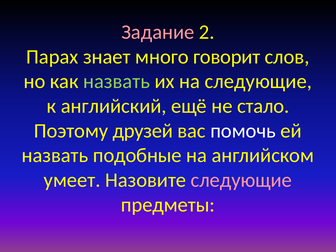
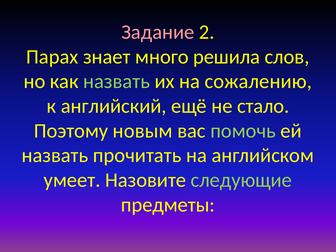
говорит: говорит -> решила (227, 57)
на следующие: следующие -> сожалению (258, 81)
друзей: друзей -> новым (143, 131)
помочь colour: white -> light green (243, 131)
подобные: подобные -> прочитать (137, 155)
следующие colour: pink -> light green (241, 180)
